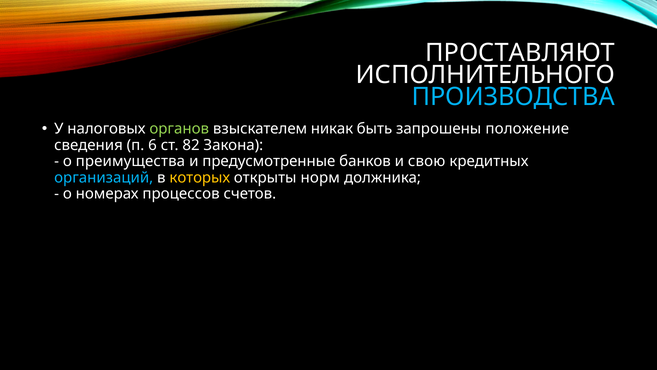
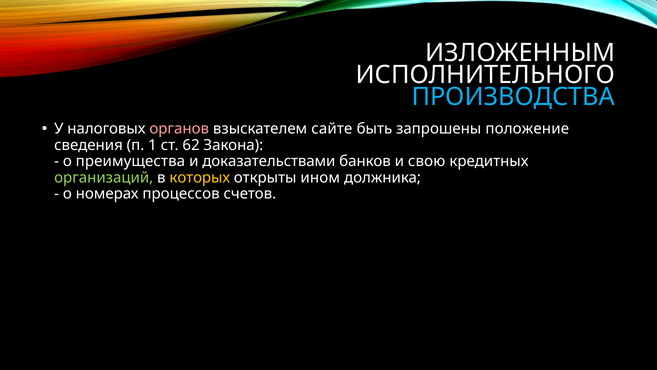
ПРОСТАВЛЯЮТ: ПРОСТАВЛЯЮТ -> ИЗЛОЖЕННЫМ (520, 53)
органов colour: light green -> pink (179, 129)
никак: никак -> сайте (332, 129)
6: 6 -> 1 (153, 145)
82: 82 -> 62 (191, 145)
предусмотренные: предусмотренные -> доказательствами (269, 161)
организаций colour: light blue -> light green (104, 178)
норм: норм -> ином (320, 178)
